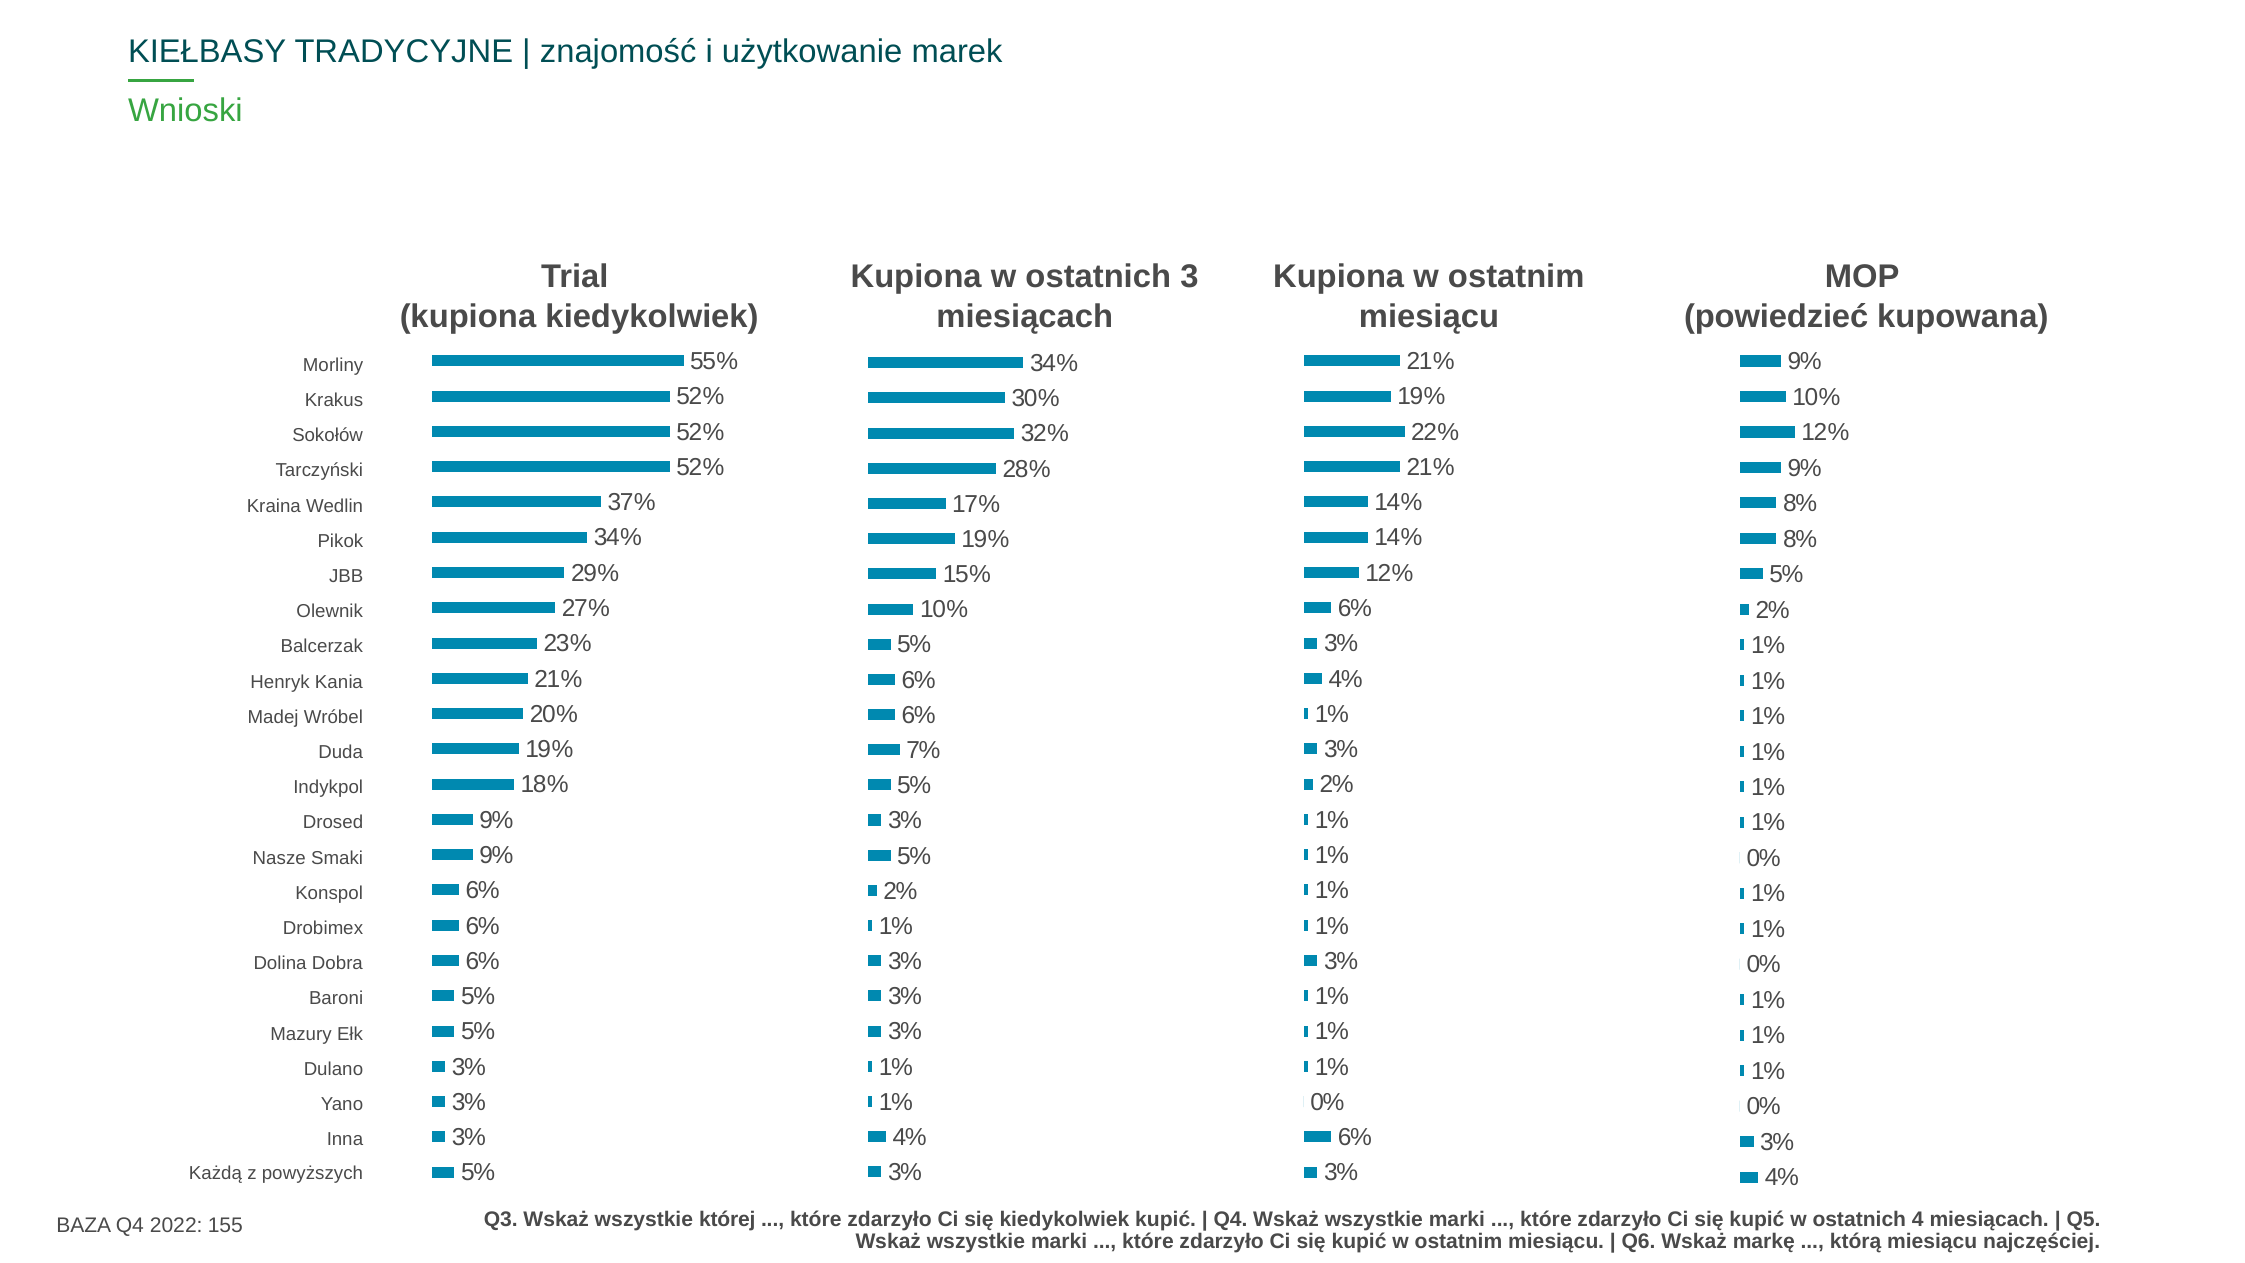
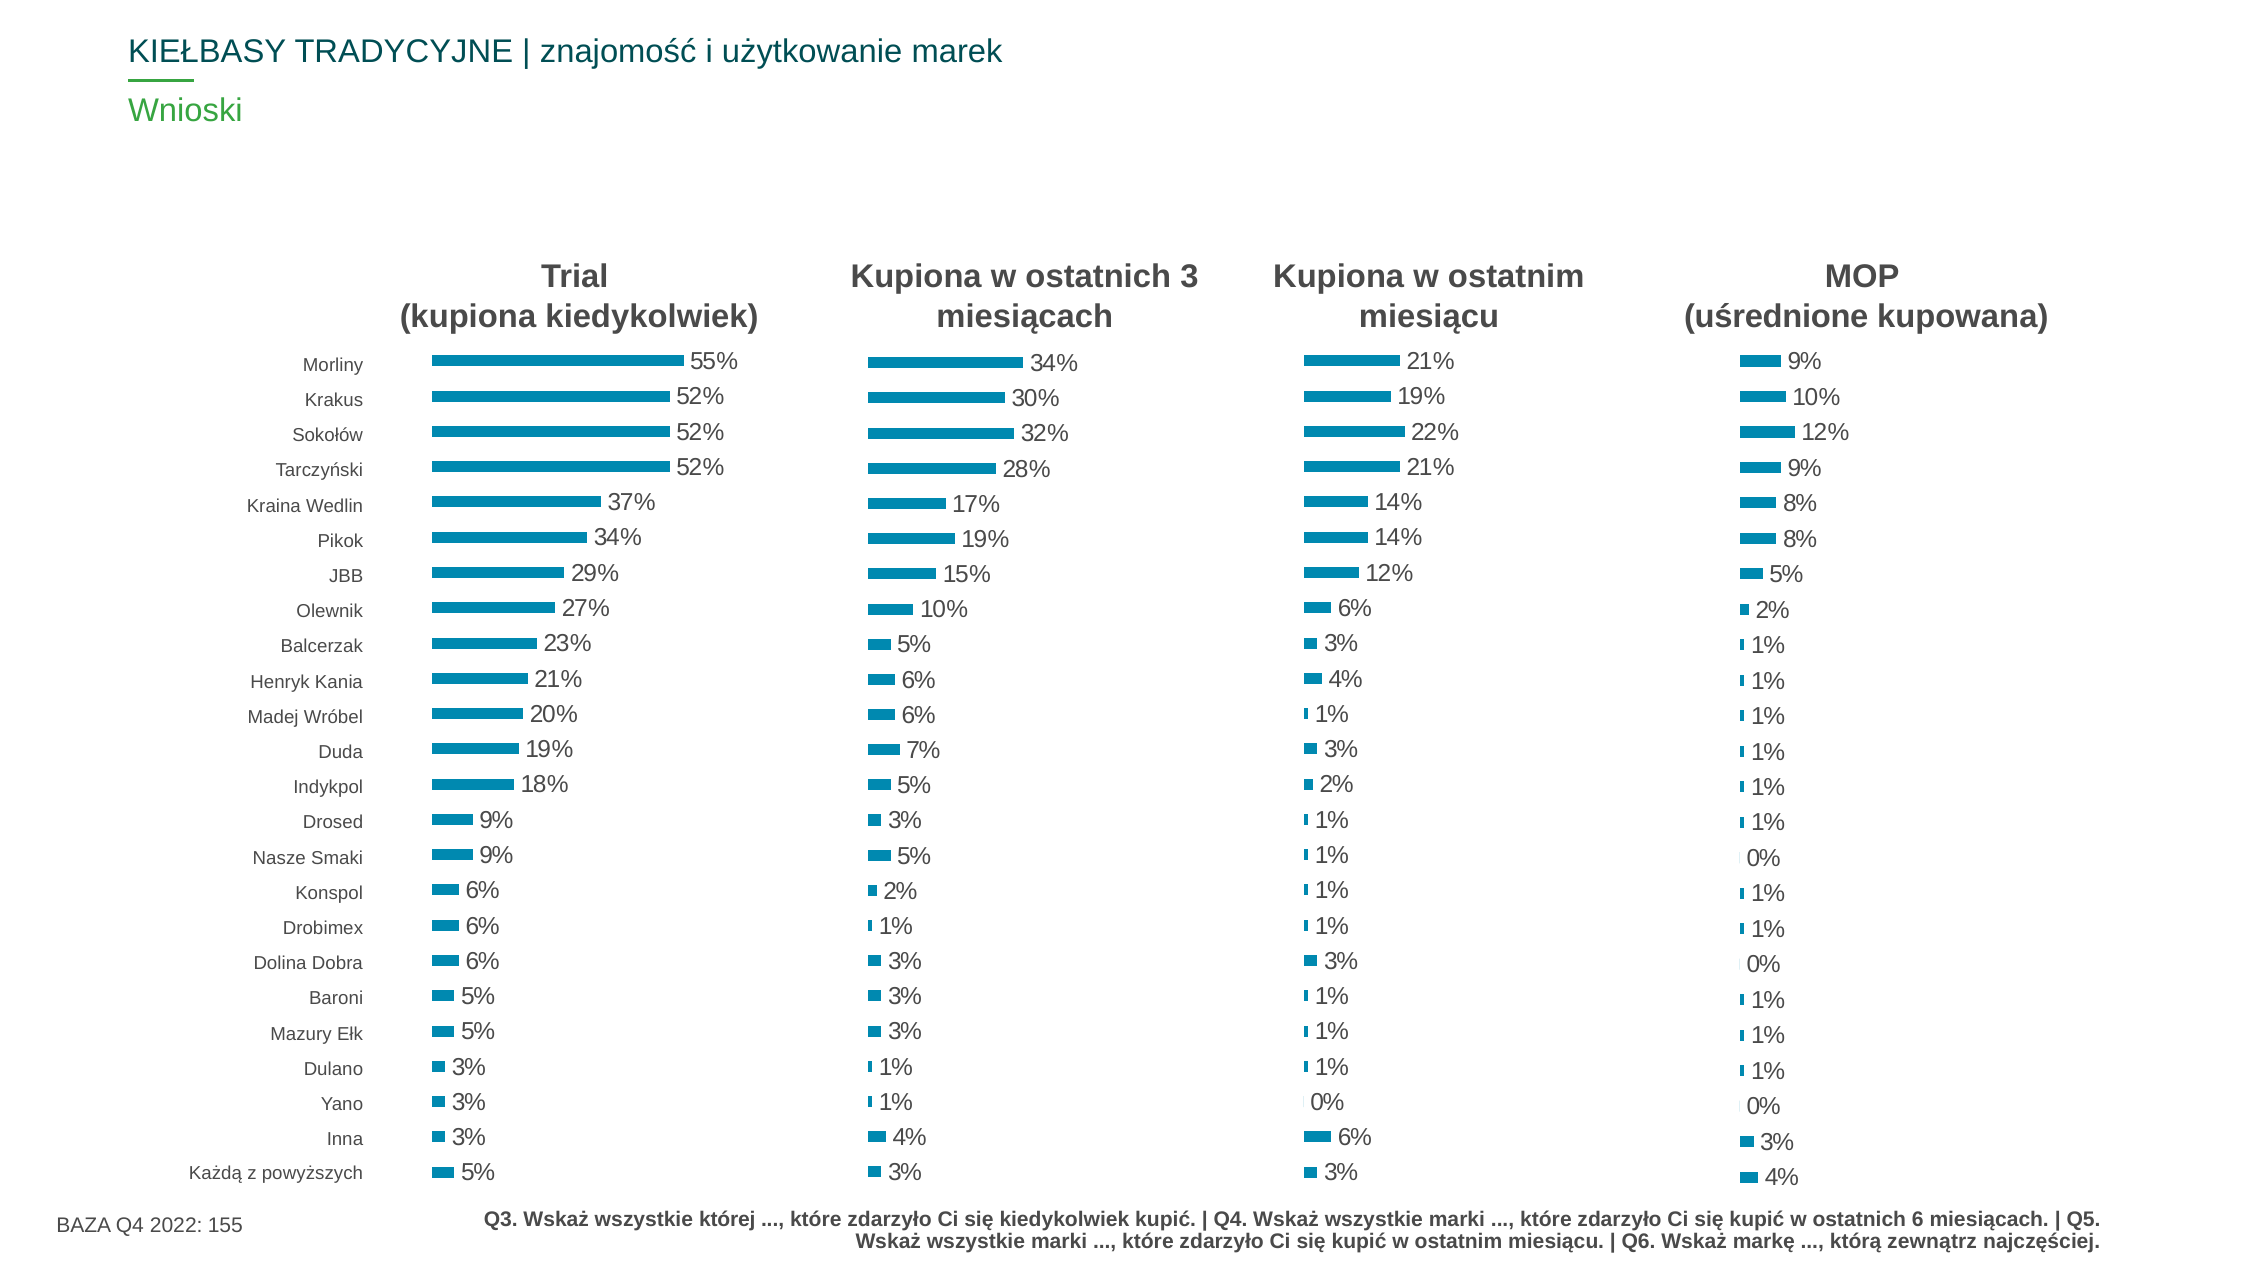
powiedzieć: powiedzieć -> uśrednione (1776, 316)
4: 4 -> 6 (1918, 1219)
którą miesiącu: miesiącu -> zewnątrz (1932, 1242)
